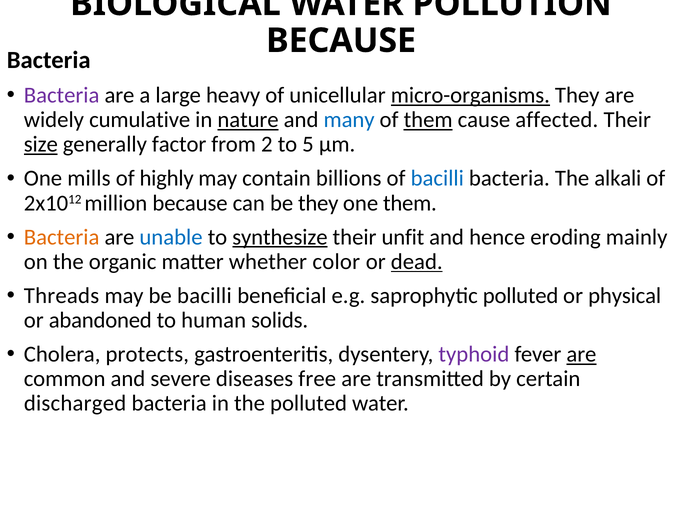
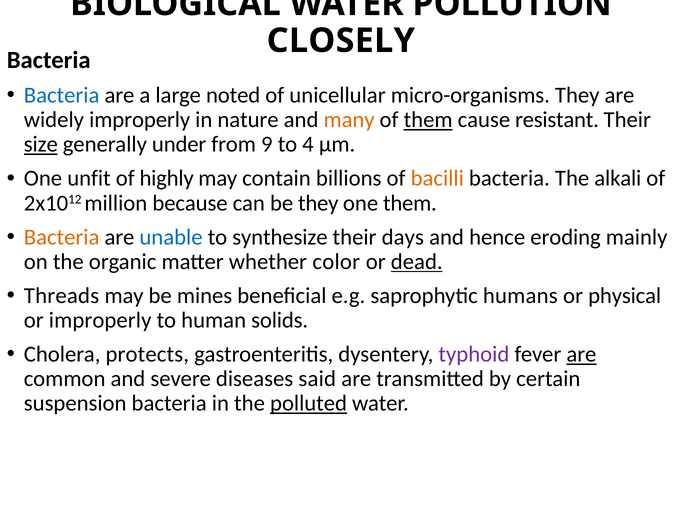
BECAUSE: BECAUSE -> CLOSELY (341, 41)
Bacteria colour: purple -> blue (62, 95)
heavy: heavy -> noted (233, 95)
micro-organisms underline: present -> none (470, 95)
widely cumulative: cumulative -> improperly (140, 120)
nature underline: present -> none (248, 120)
many colour: blue -> orange (349, 120)
affected: affected -> resistant (557, 120)
factor: factor -> under (179, 144)
2: 2 -> 9 (267, 144)
5: 5 -> 4 (308, 144)
mills: mills -> unfit (89, 178)
bacilli colour: blue -> orange (437, 178)
synthesize underline: present -> none (280, 237)
unfit: unfit -> days (403, 237)
be bacilli: bacilli -> mines (205, 295)
saprophytic polluted: polluted -> humans (520, 295)
or abandoned: abandoned -> improperly (100, 320)
free: free -> said (317, 379)
discharged: discharged -> suspension (75, 403)
polluted underline: none -> present (309, 403)
